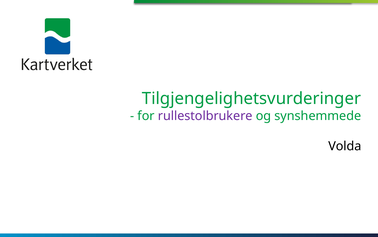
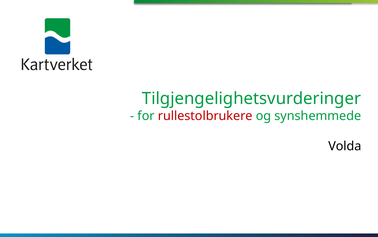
rullestolbrukere colour: purple -> red (205, 116)
